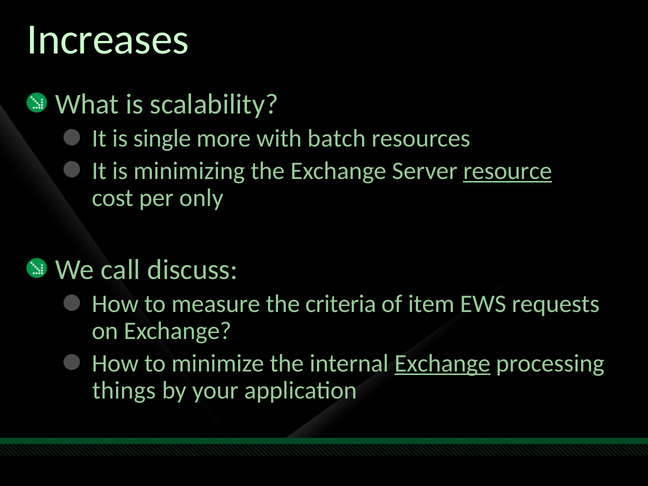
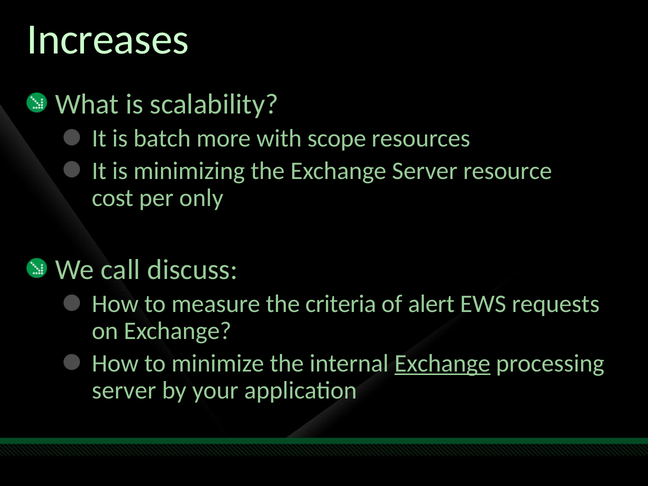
single: single -> batch (162, 139)
batch: batch -> scope (337, 139)
resource underline: present -> none (508, 171)
item: item -> alert (431, 304)
things: things -> server (124, 391)
